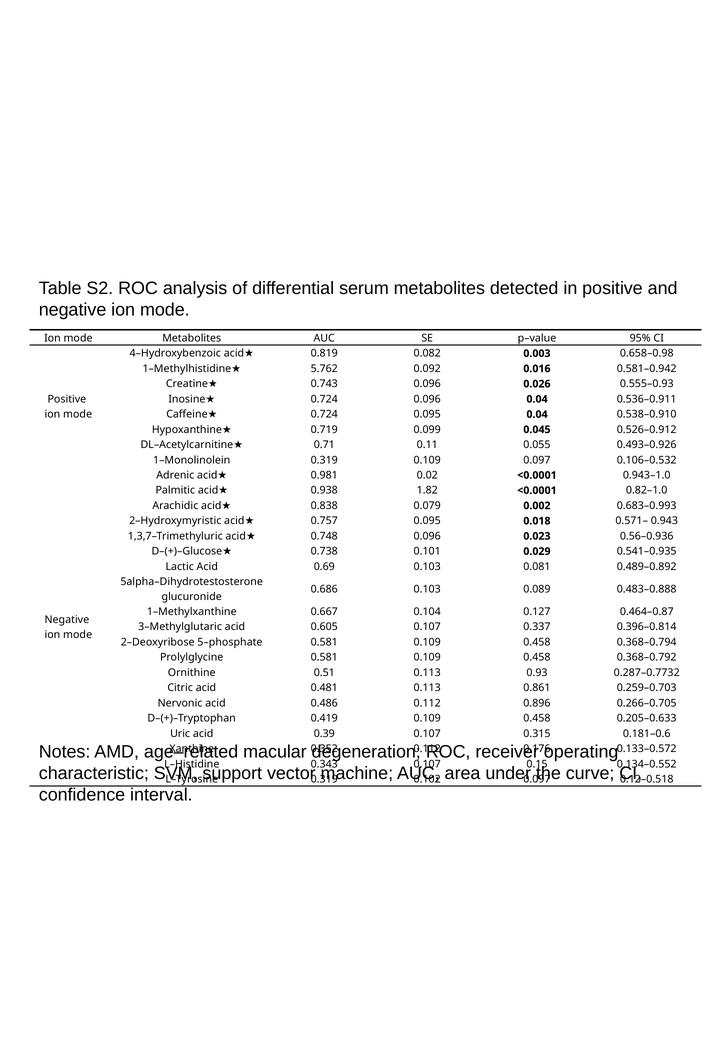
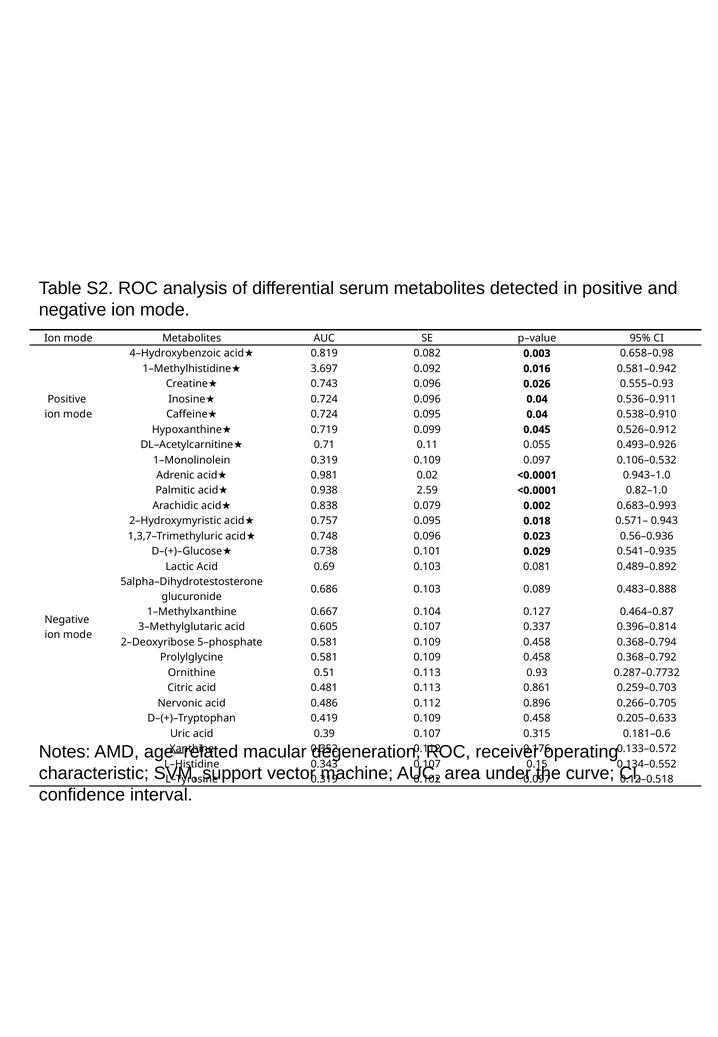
5.762: 5.762 -> 3.697 (324, 369)
1.82: 1.82 -> 2.59 (427, 491)
